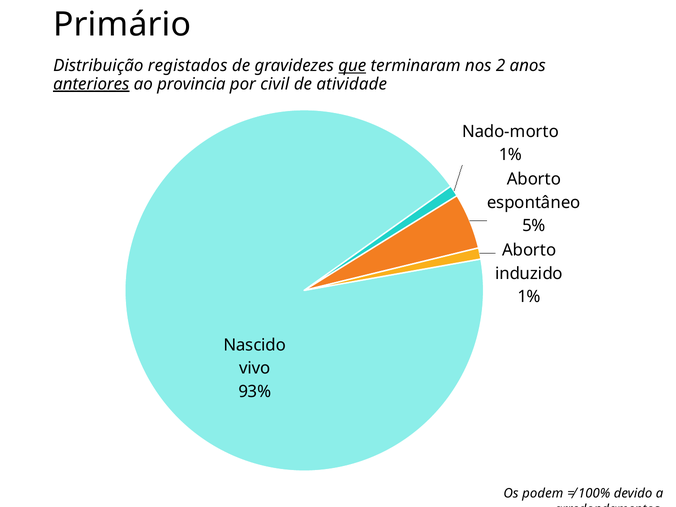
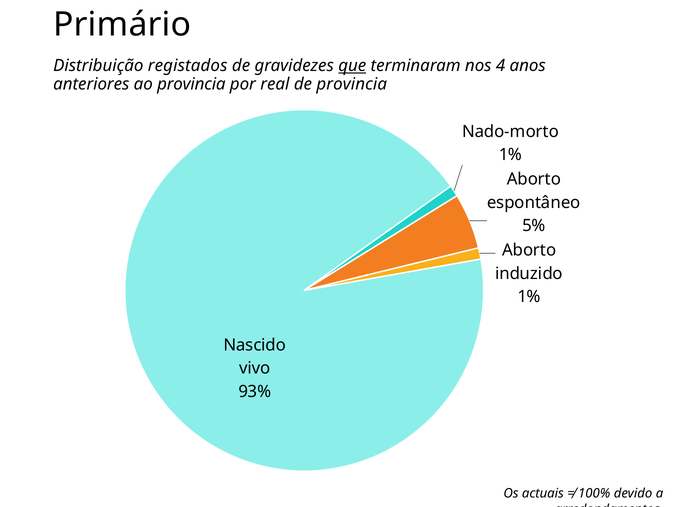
2: 2 -> 4 (501, 66)
anteriores underline: present -> none (91, 84)
civil: civil -> real (275, 84)
de atividade: atividade -> provincia (352, 84)
podem: podem -> actuais (543, 493)
